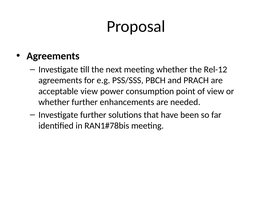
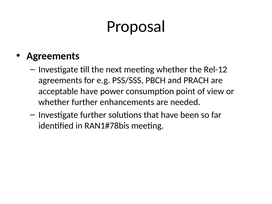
acceptable view: view -> have (89, 91)
